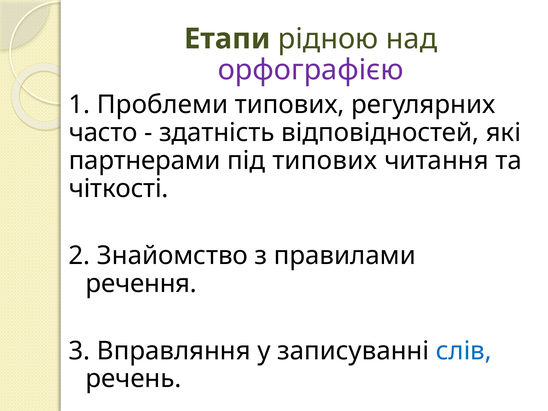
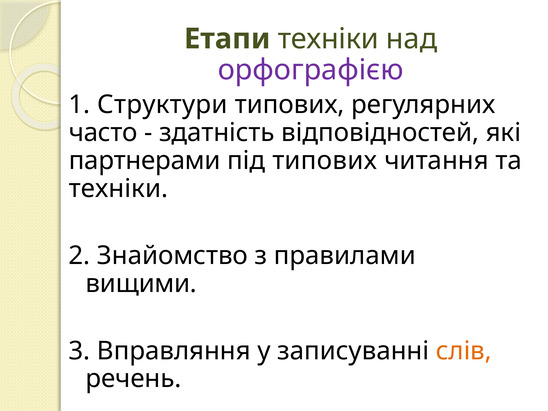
Етапи рідною: рідною -> техніки (328, 39)
Проблеми: Проблеми -> Структури (162, 105)
чіткості: чіткості -> техніки (119, 189)
речення: речення -> вищими (141, 284)
слів colour: blue -> orange (464, 351)
